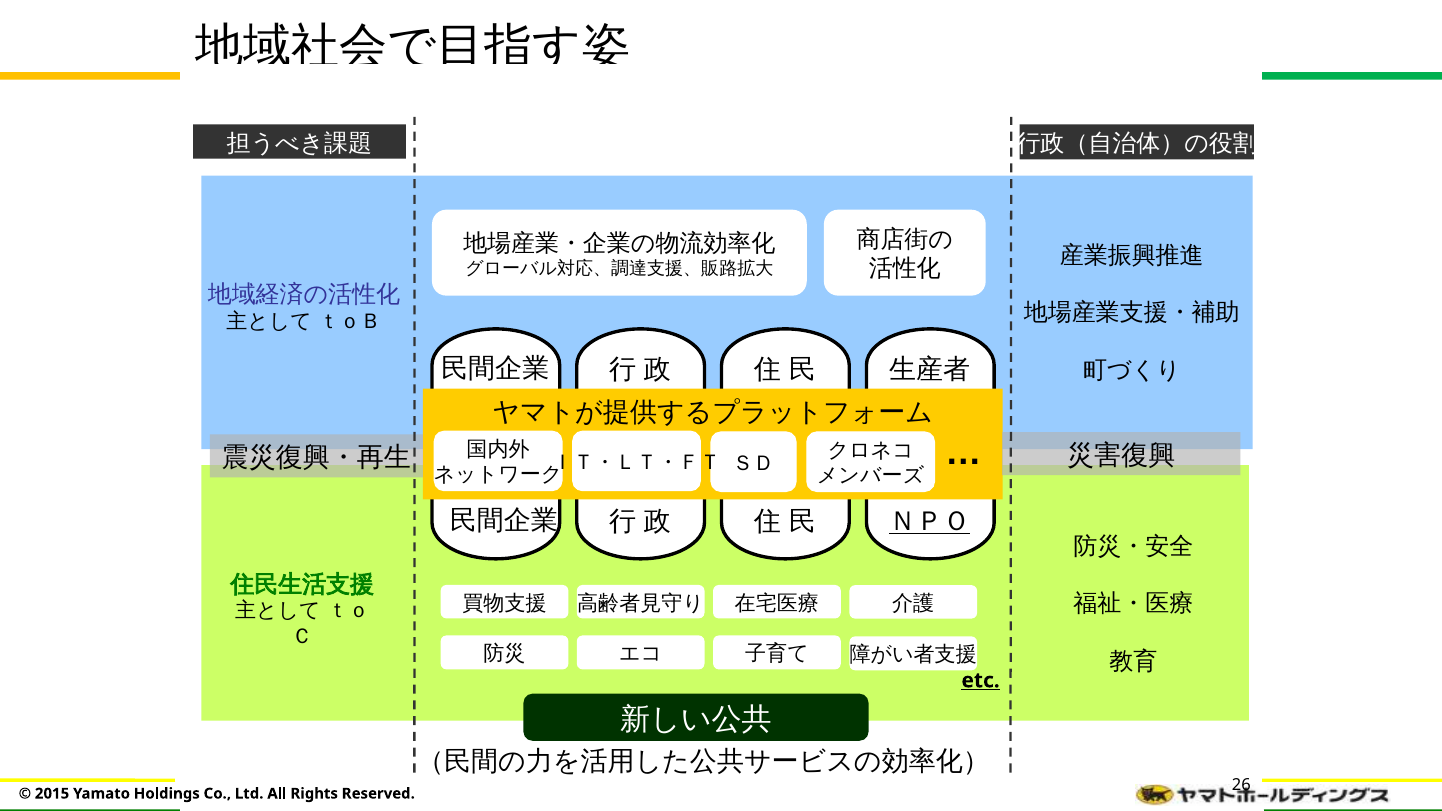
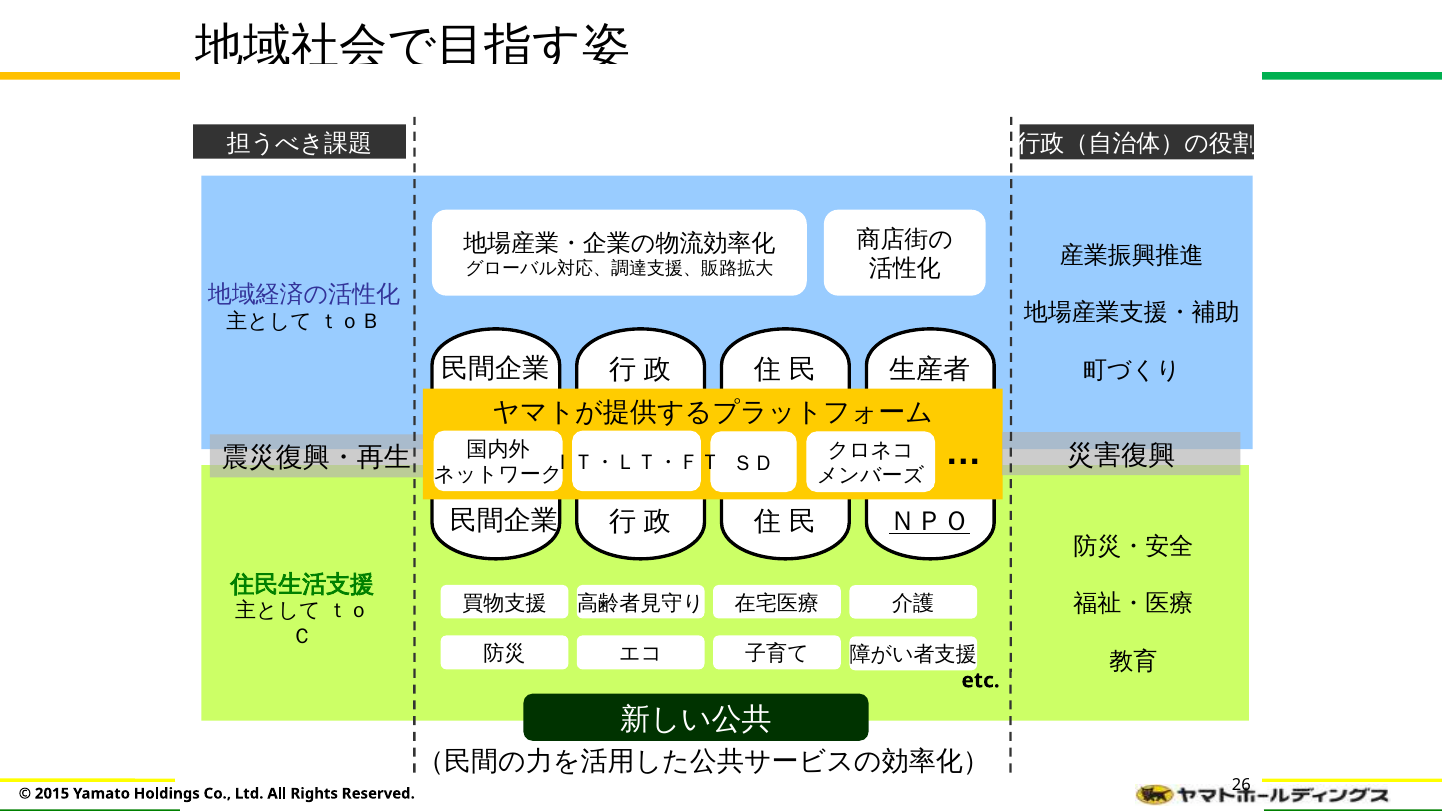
etc underline: present -> none (981, 681)
